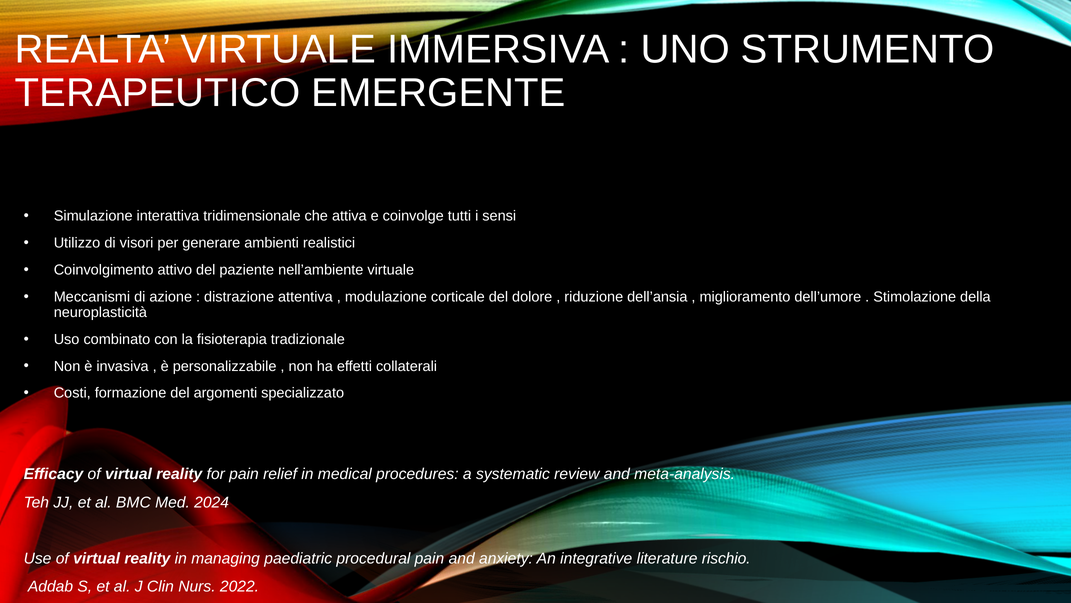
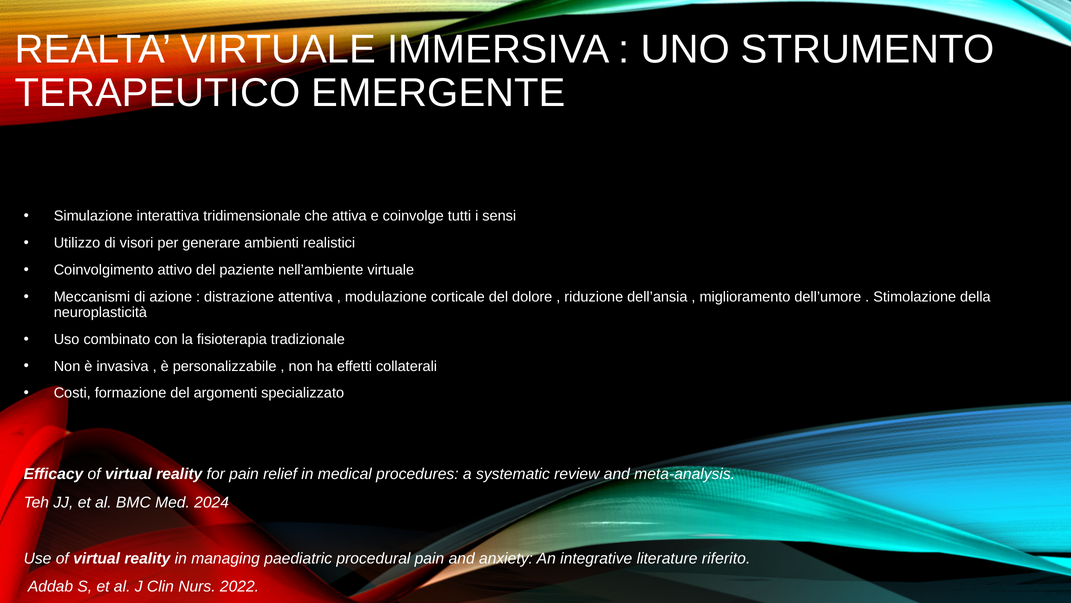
rischio: rischio -> riferito (726, 558)
